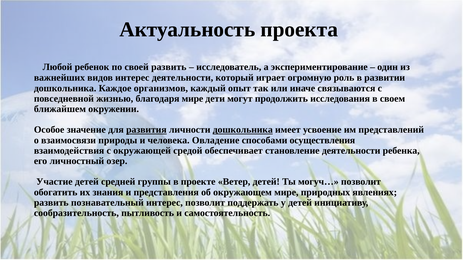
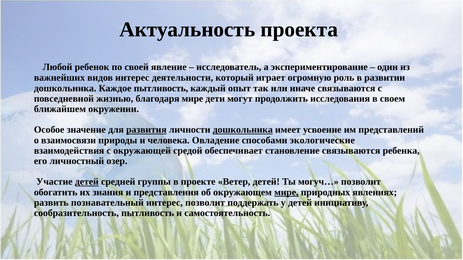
своей развить: развить -> явление (169, 67)
Каждое организмов: организмов -> пытливость (161, 88)
осуществления: осуществления -> экологические (322, 140)
становление деятельности: деятельности -> связываются (351, 151)
детей underline: none -> present (87, 182)
мире underline: none -> present (286, 193)
